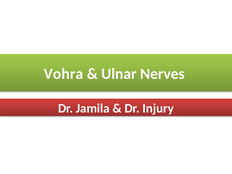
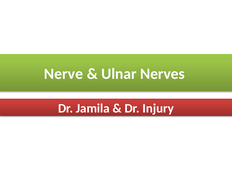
Vohra: Vohra -> Nerve (63, 74)
